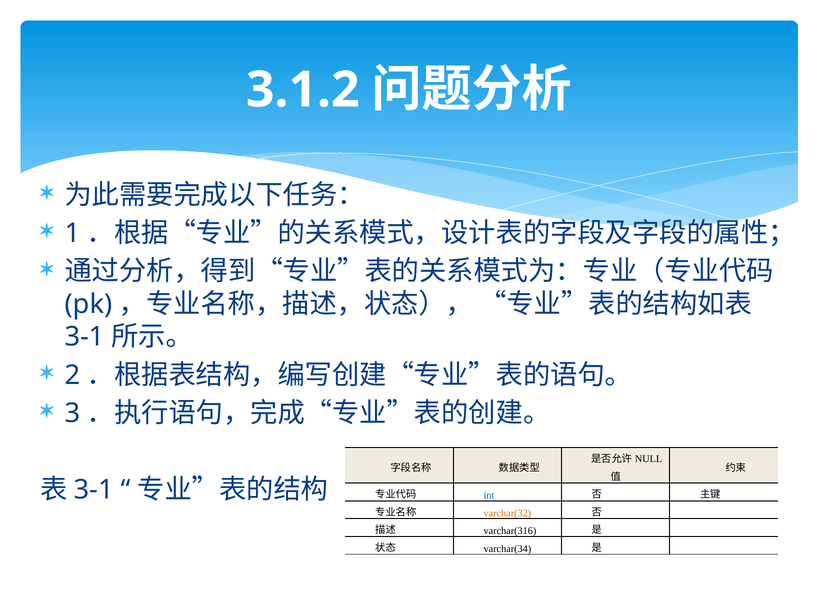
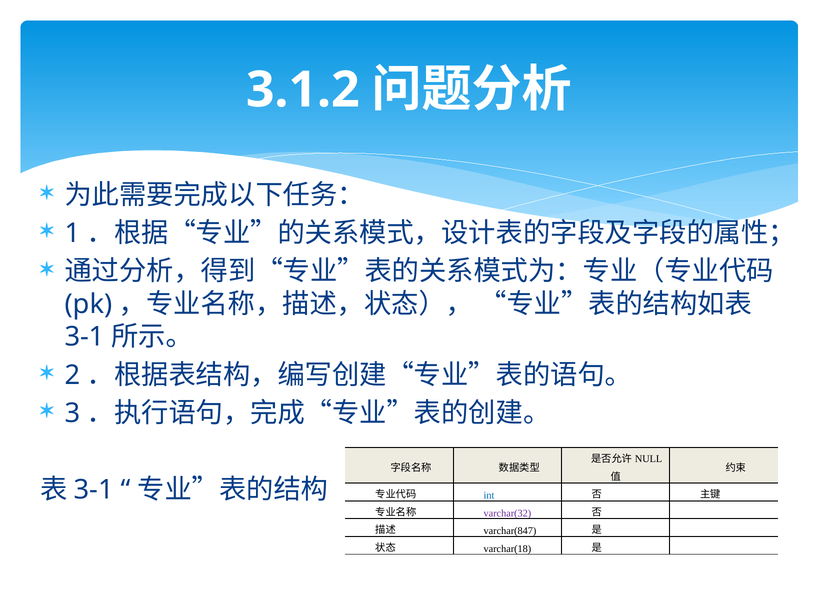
varchar(32 colour: orange -> purple (507, 513)
varchar(316: varchar(316 -> varchar(847 (510, 530)
varchar(34: varchar(34 -> varchar(18 (507, 548)
